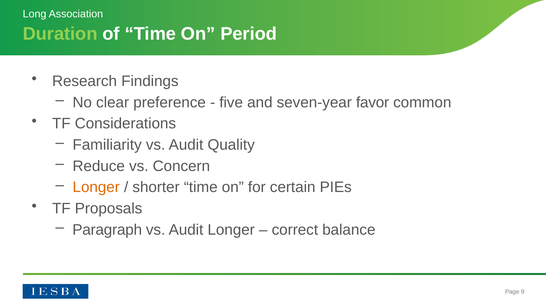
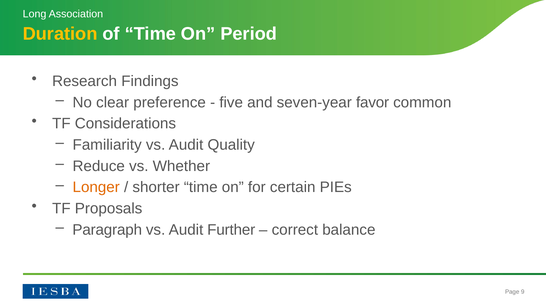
Duration colour: light green -> yellow (60, 34)
Concern: Concern -> Whether (181, 166)
Audit Longer: Longer -> Further (231, 230)
